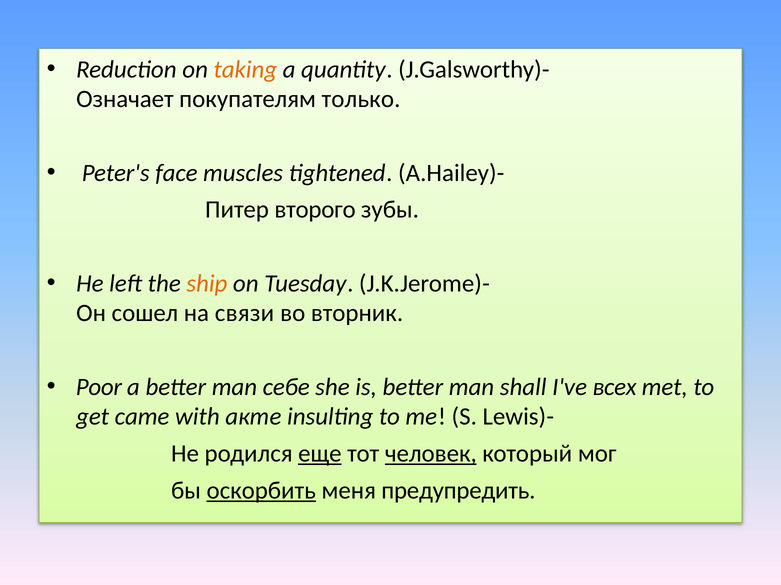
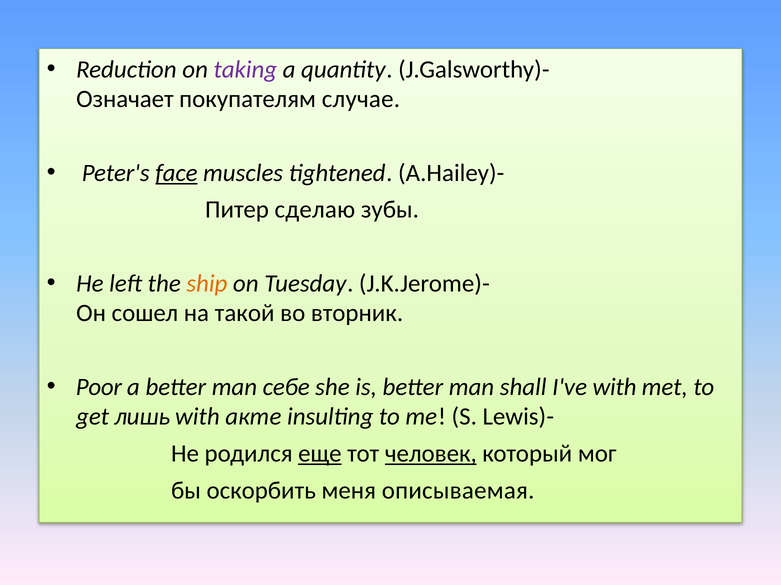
taking colour: orange -> purple (245, 69)
только: только -> случае (361, 99)
face underline: none -> present (176, 173)
второго: второго -> сделаю (315, 210)
связи: связи -> такой (245, 314)
I've всех: всех -> with (615, 387)
came: came -> лишь (142, 417)
оскорбить underline: present -> none (261, 491)
предупредить: предупредить -> описываемая (458, 491)
